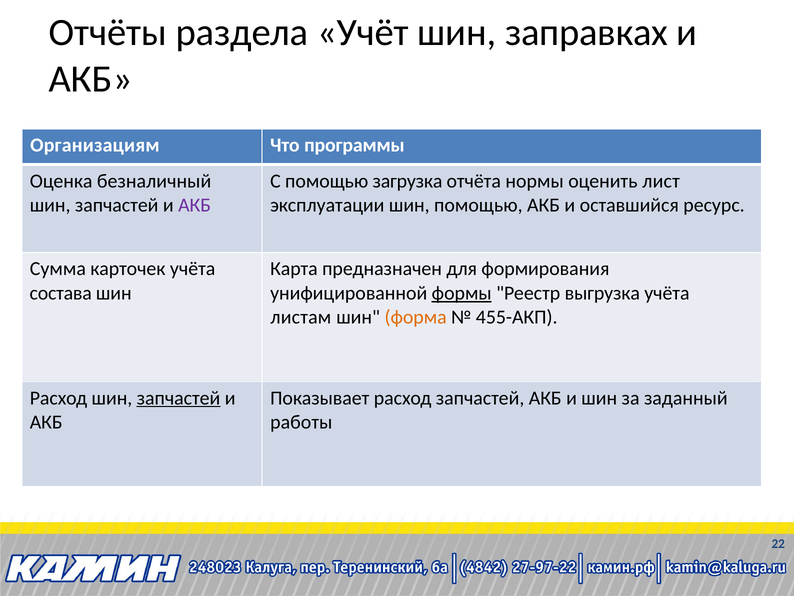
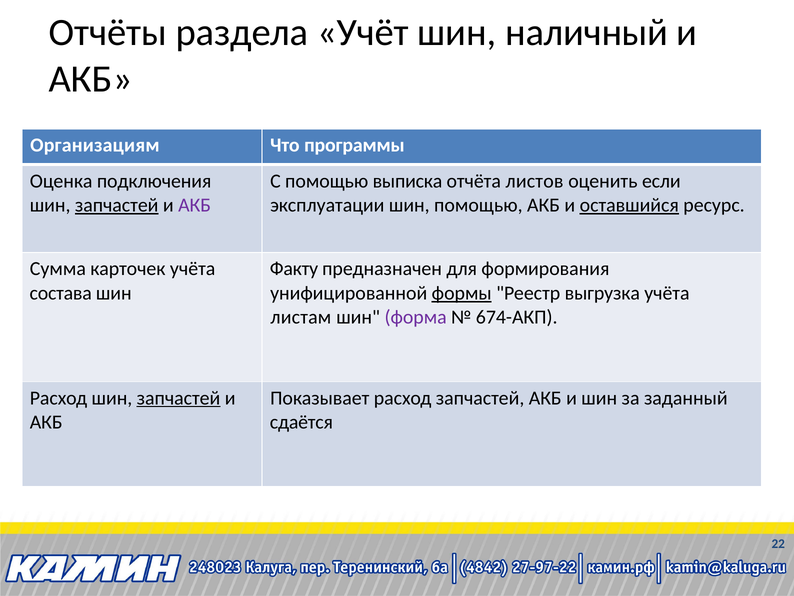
заправках: заправках -> наличный (587, 32)
безналичный: безналичный -> подключения (154, 181)
загрузка: загрузка -> выписка (408, 181)
нормы: нормы -> листов (534, 181)
лист: лист -> если (661, 181)
запчастей underline: none -> present (117, 205)
оставшийся underline: none -> present (629, 205)
Карта: Карта -> Факту (294, 269)
форма colour: orange -> purple (416, 317)
455-АКП: 455-АКП -> 674-АКП (517, 317)
работы: работы -> сдаётся (301, 422)
